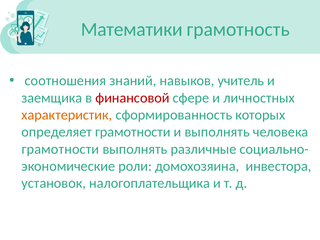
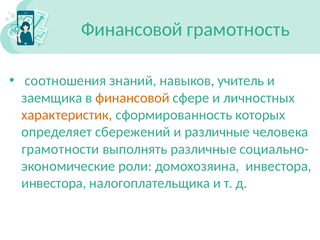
Математики: Математики -> Финансовой (132, 29)
финансовой colour: red -> orange (132, 98)
определяет грамотности: грамотности -> сбережений (133, 132)
и выполнять: выполнять -> различные (217, 132)
установок: установок -> инвестора (54, 183)
